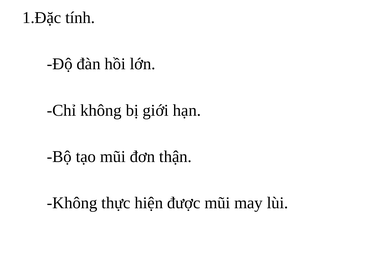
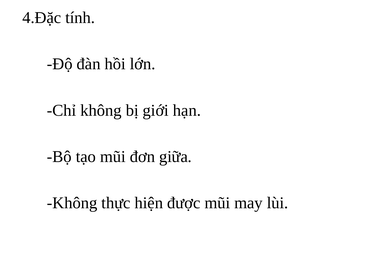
1.Đặc: 1.Đặc -> 4.Đặc (42, 18)
thận: thận -> giữa (176, 156)
